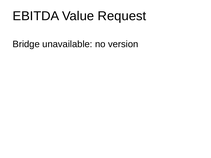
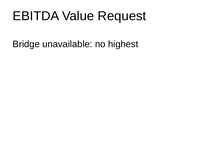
version: version -> highest (123, 44)
